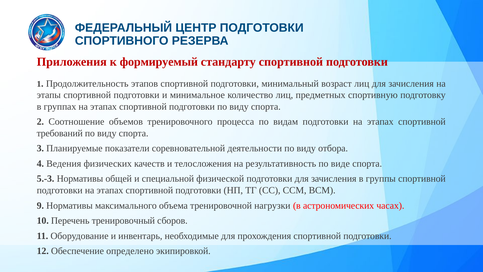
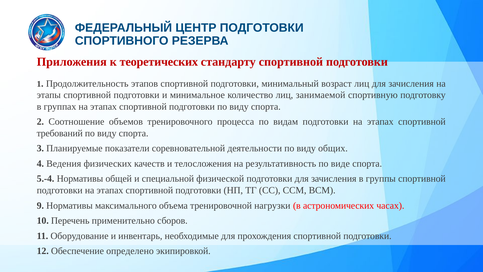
формируемый: формируемый -> теоретических (159, 62)
предметных: предметных -> занимаемой (321, 95)
отбора: отбора -> общих (333, 148)
5.-3: 5.-3 -> 5.-4 (46, 179)
тренировочный: тренировочный -> применительно (123, 220)
